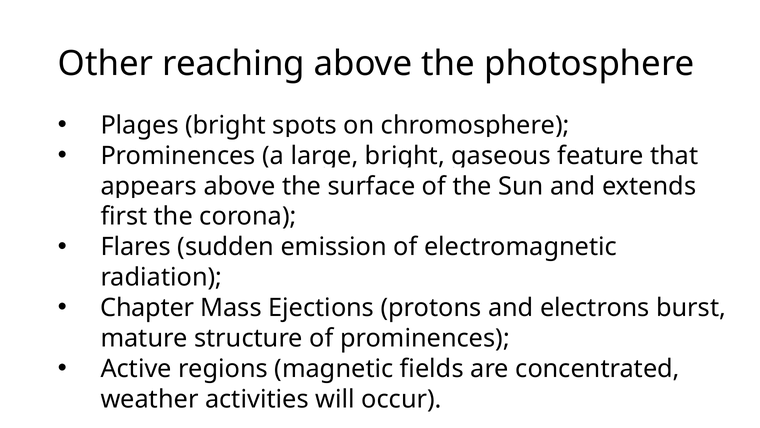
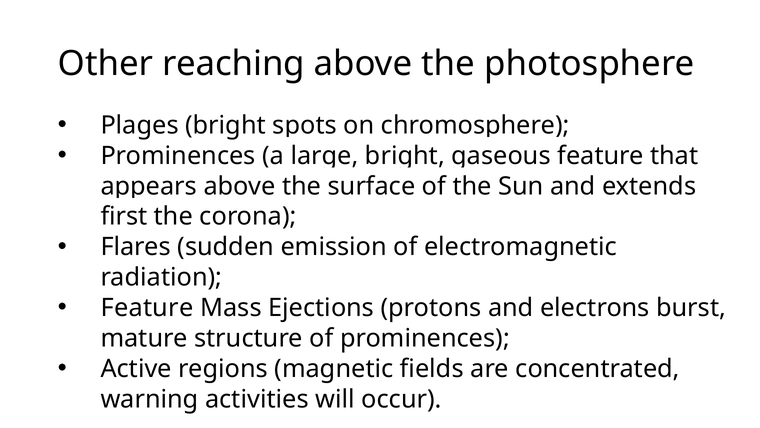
Chapter: Chapter -> Feature (147, 308)
weather: weather -> warning (150, 399)
